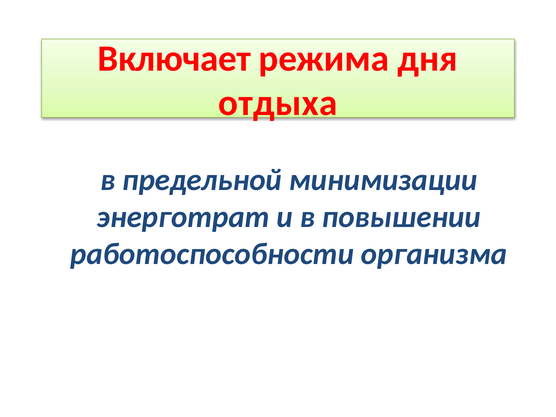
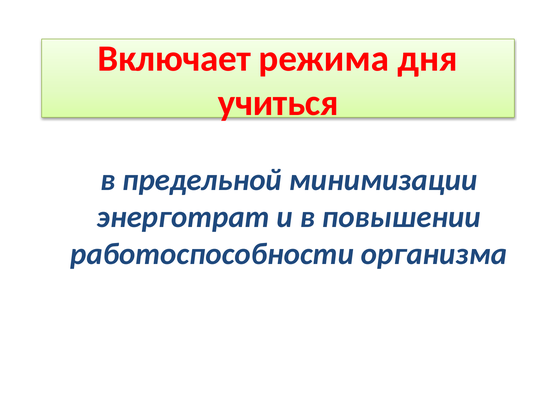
отдыха: отдыха -> учиться (278, 103)
